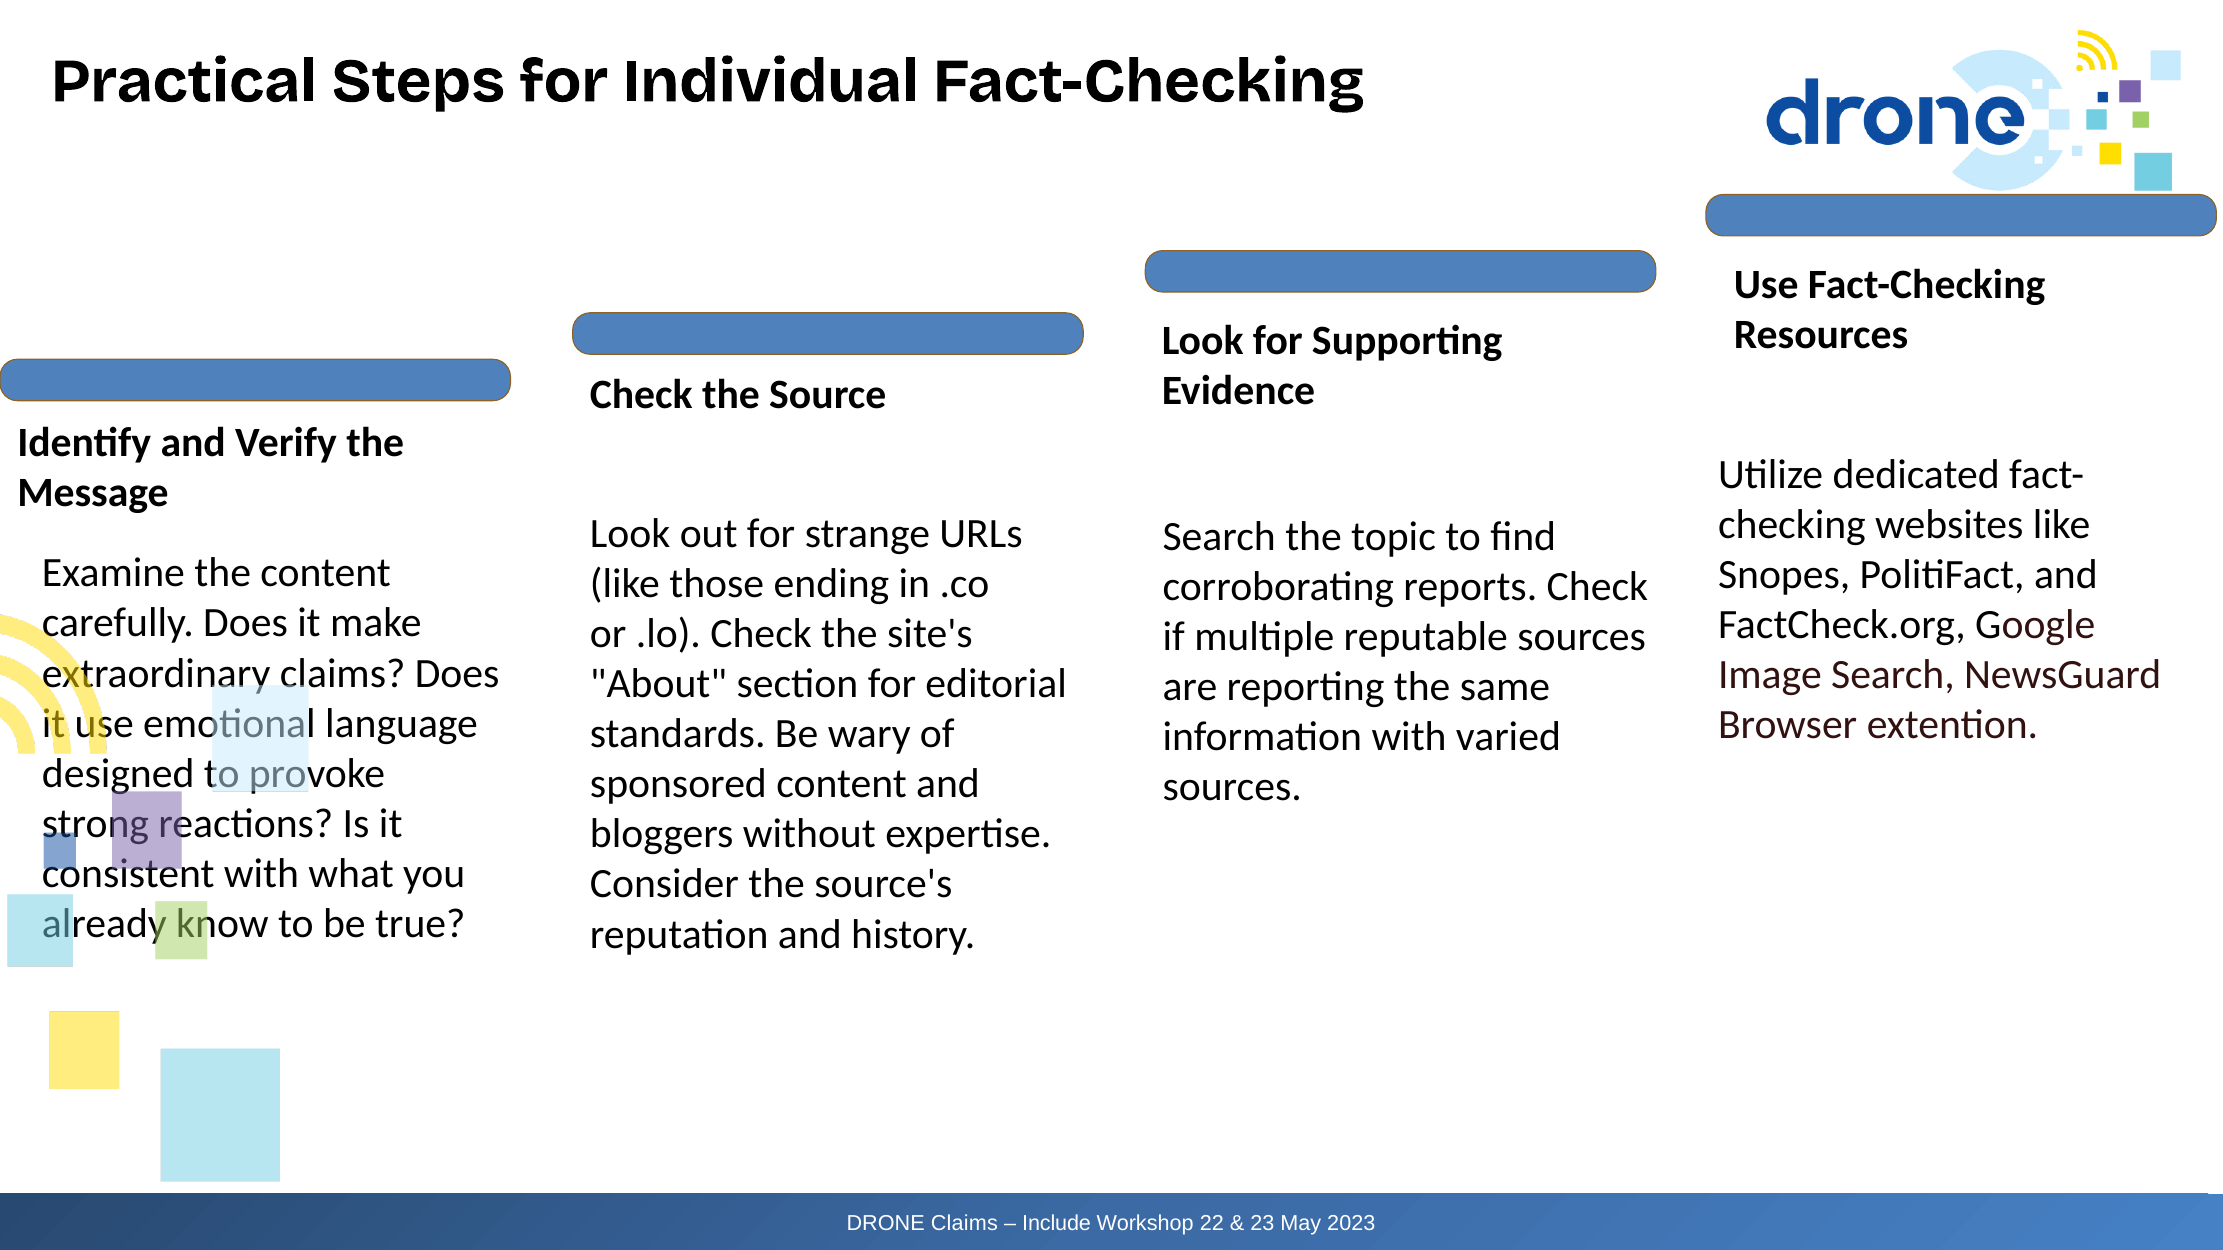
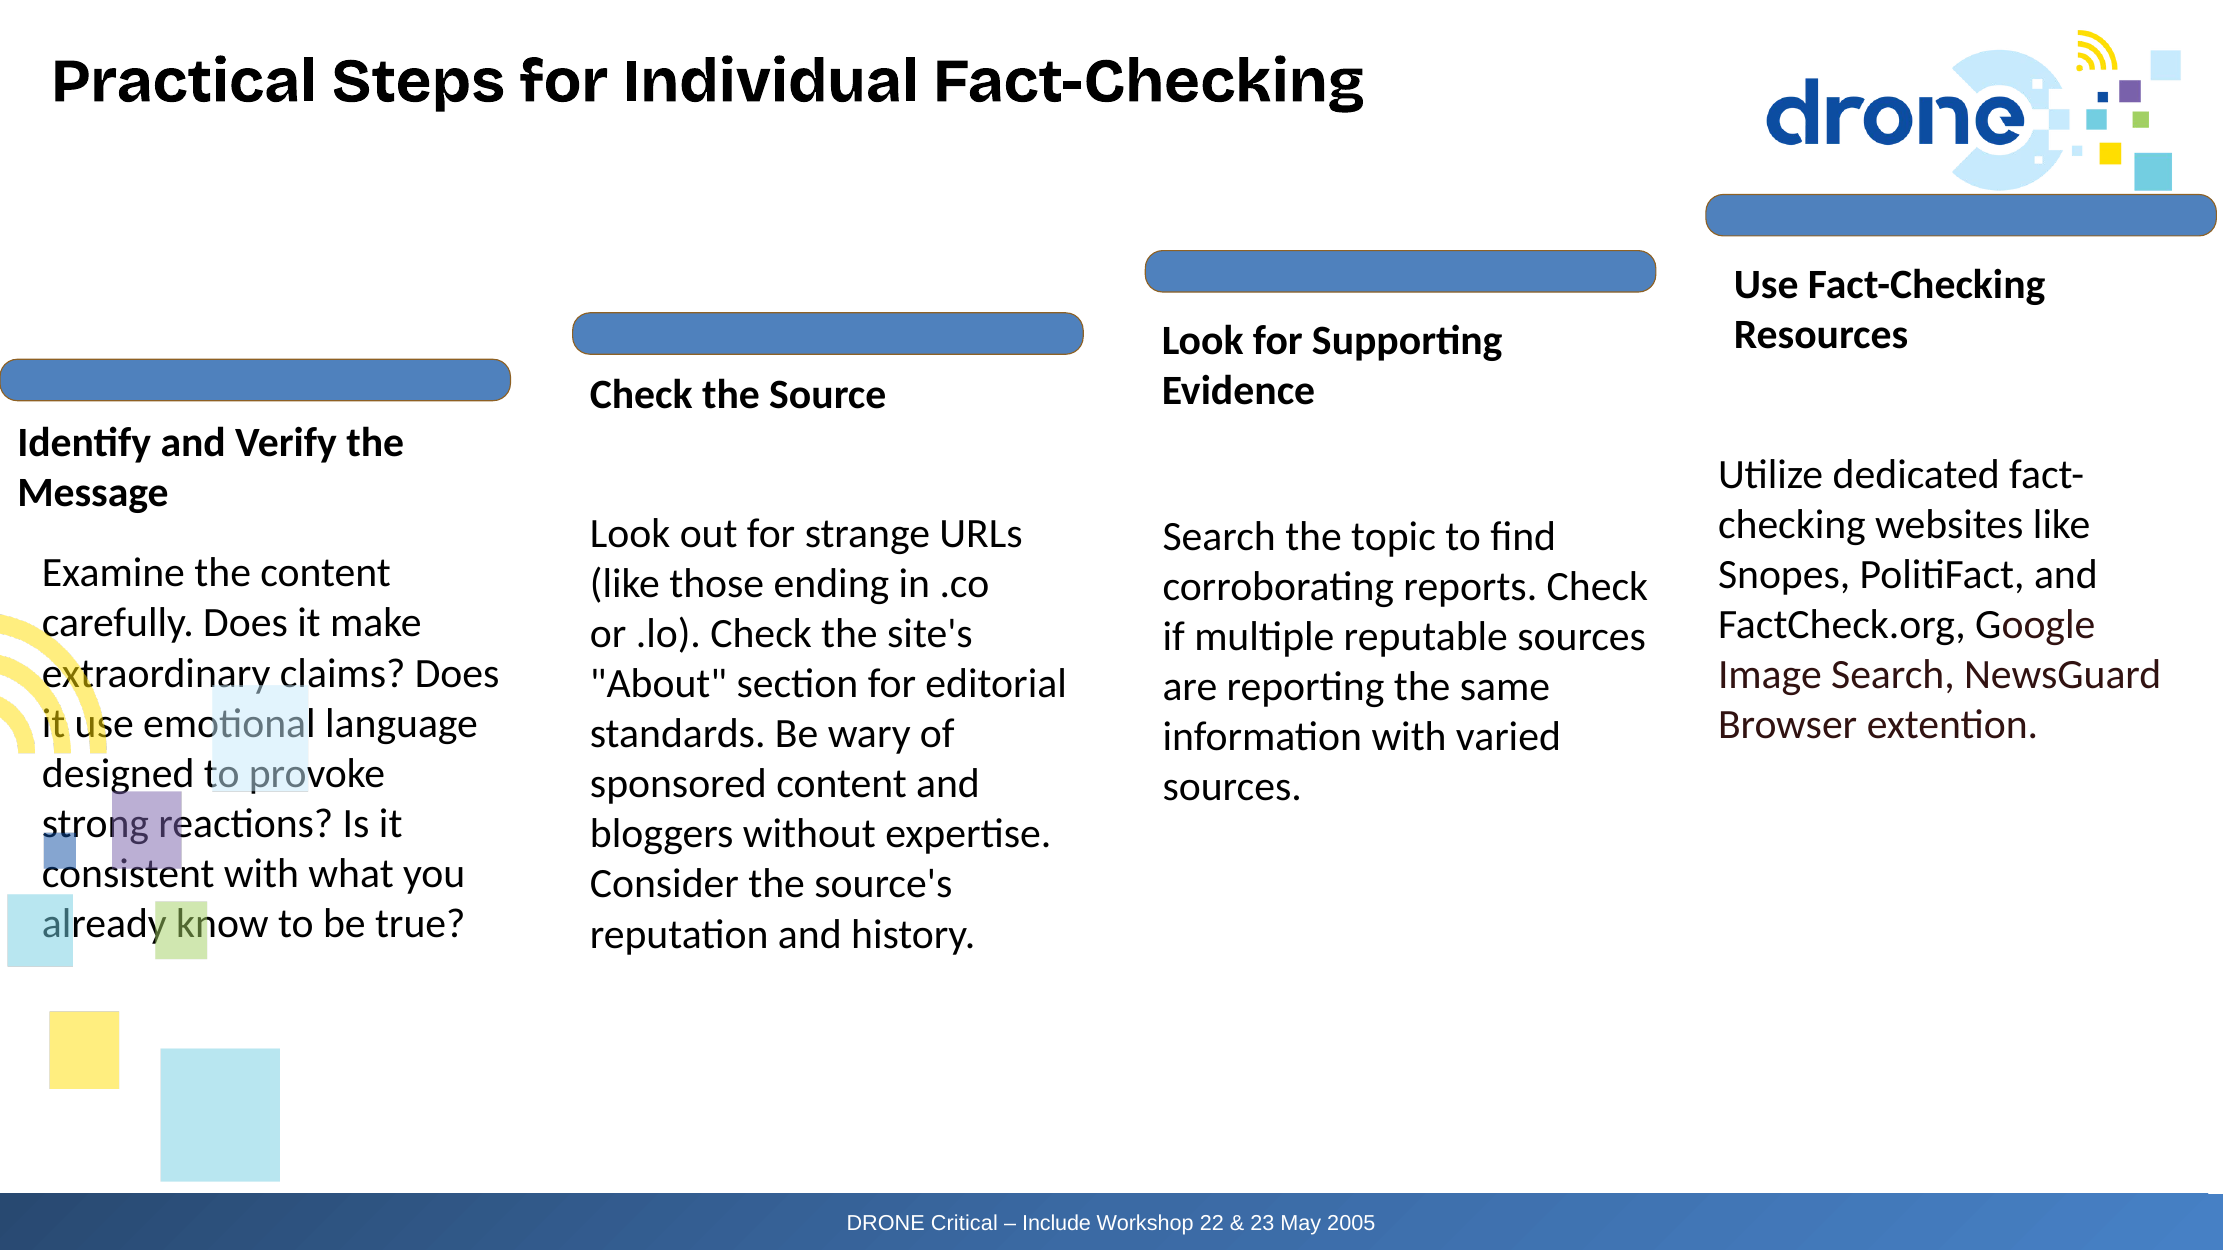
DRONE Claims: Claims -> Critical (964, 1224)
2023: 2023 -> 2005 (1351, 1224)
